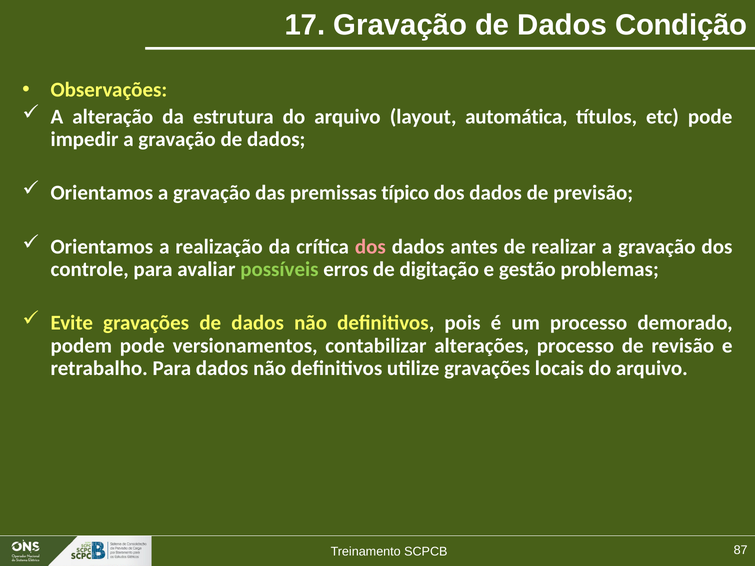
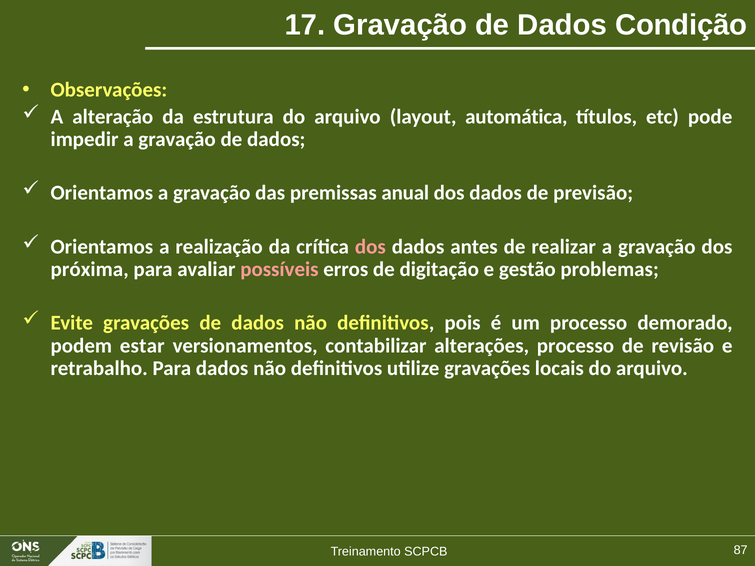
típico: típico -> anual (405, 193)
controle: controle -> próxima (90, 269)
possíveis colour: light green -> pink (279, 269)
podem pode: pode -> estar (142, 346)
